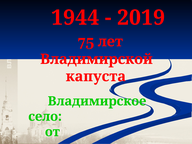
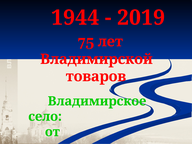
капуста: капуста -> товаров (96, 76)
